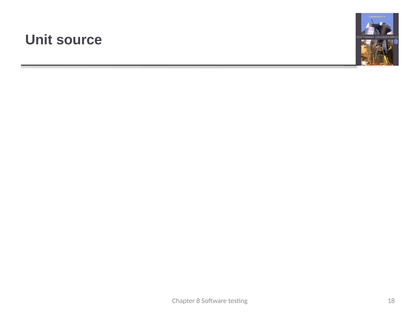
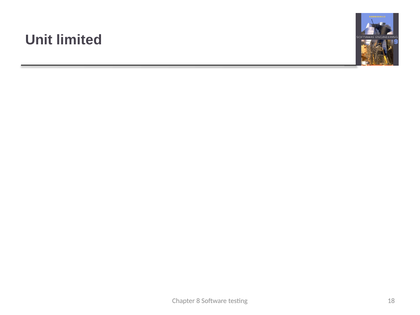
source: source -> limited (79, 40)
